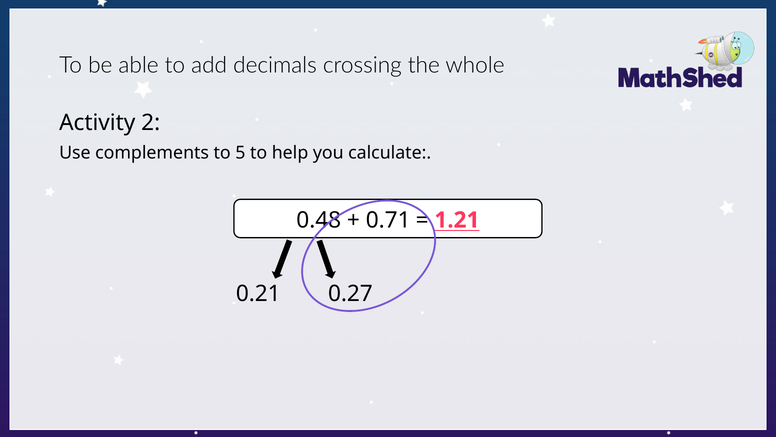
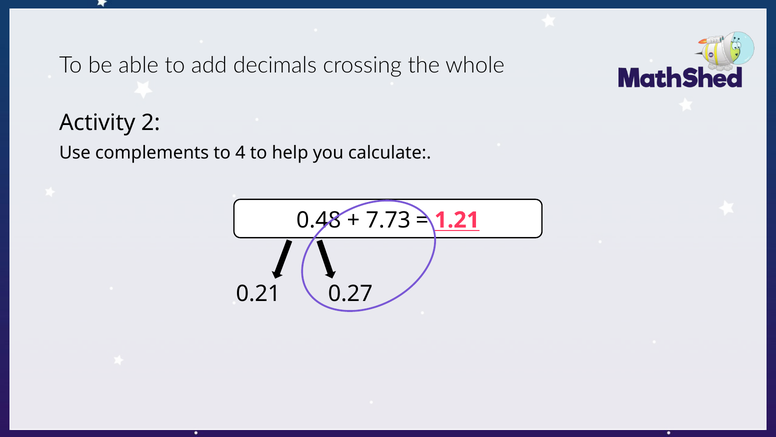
5: 5 -> 4 (240, 152)
0.71: 0.71 -> 7.73 (388, 220)
